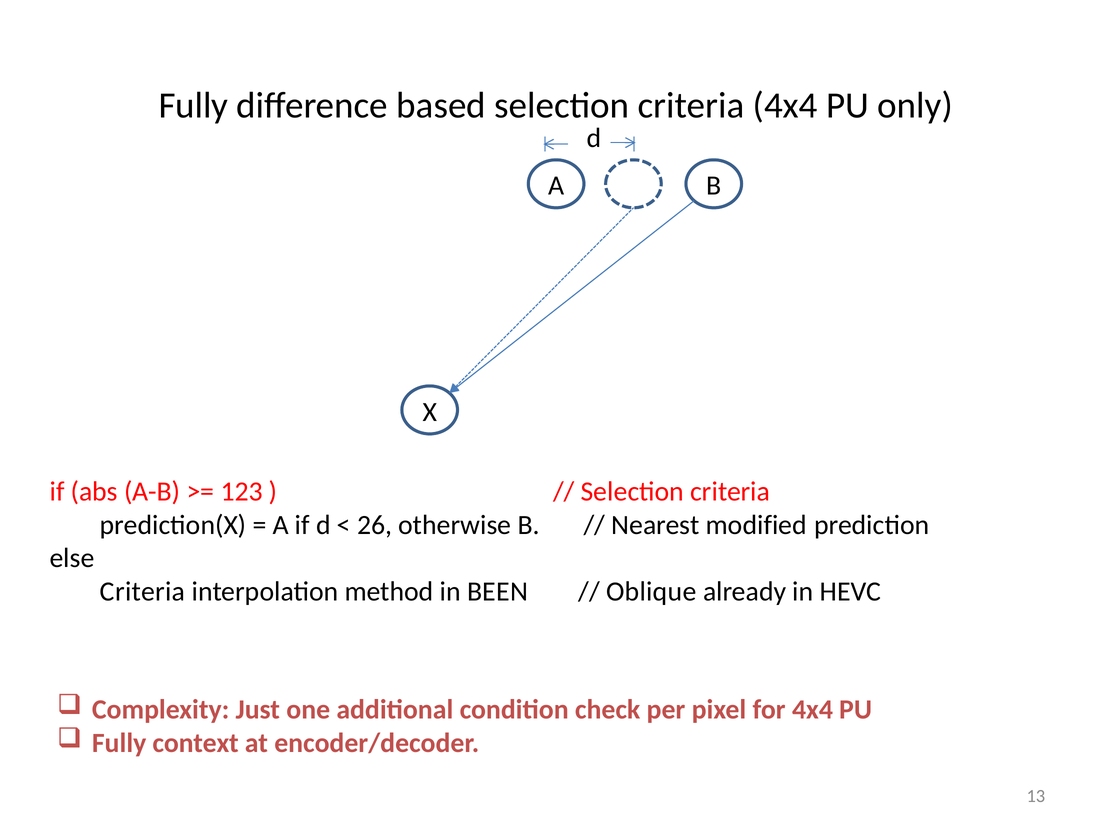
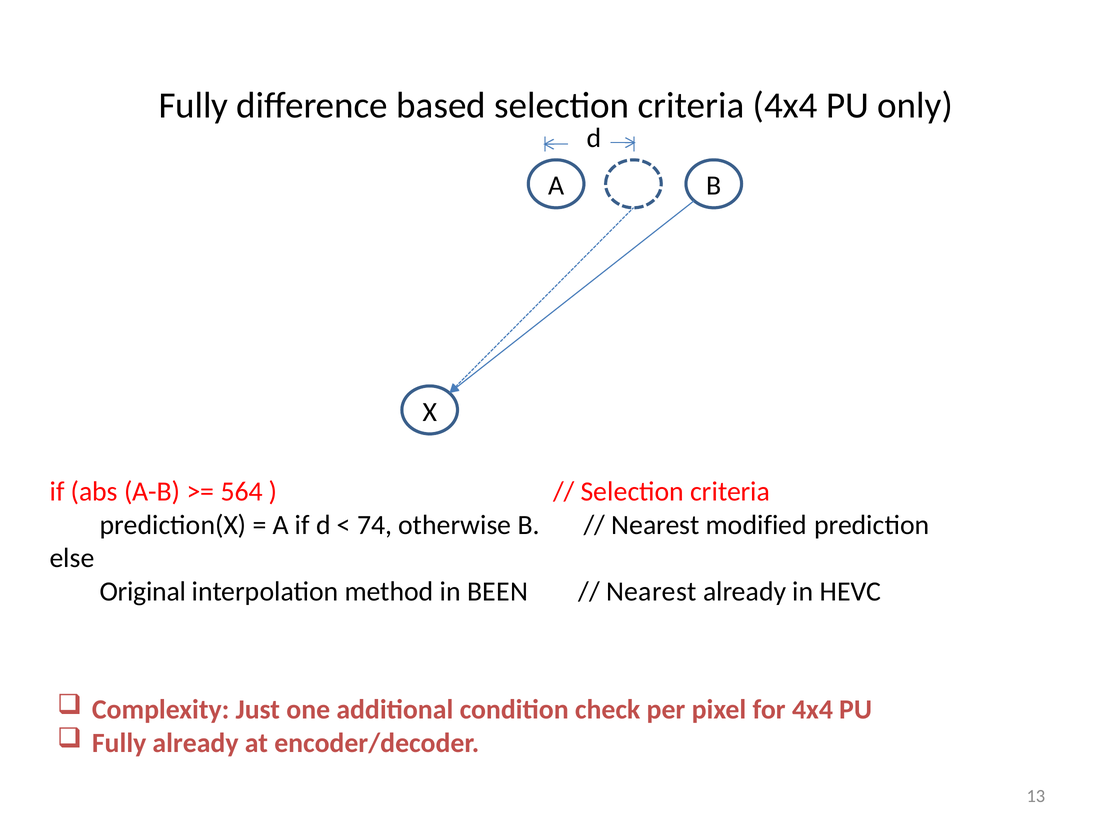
123: 123 -> 564 (242, 492)
26: 26 -> 74 (375, 525)
Criteria: Criteria -> Original (143, 592)
Oblique: Oblique -> Nearest (651, 592)
Fully context: context -> already (196, 743)
